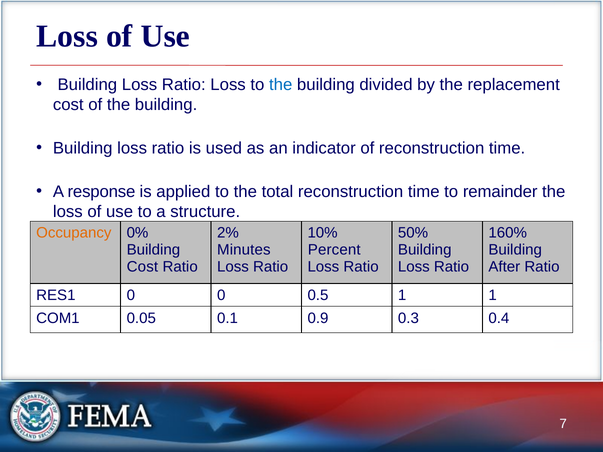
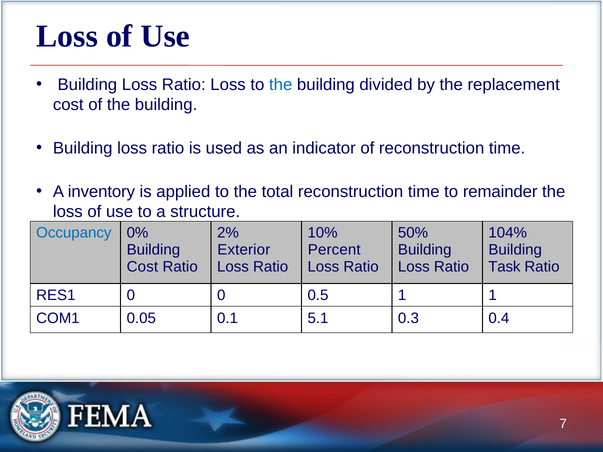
response: response -> inventory (101, 192)
Occupancy colour: orange -> blue (74, 233)
160%: 160% -> 104% (508, 233)
Minutes: Minutes -> Exterior (244, 250)
After: After -> Task (504, 267)
0.9: 0.9 -> 5.1 (318, 318)
